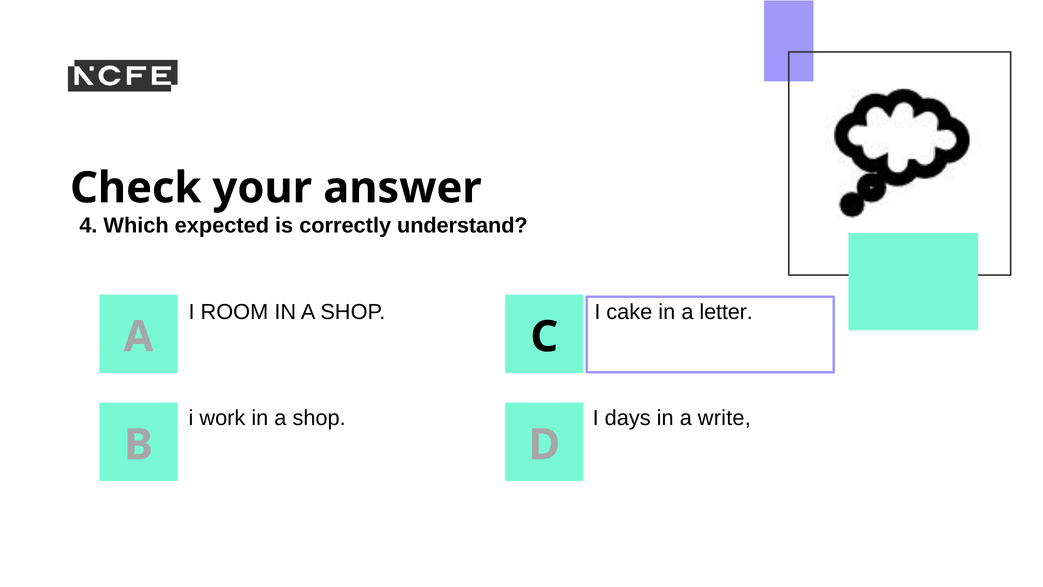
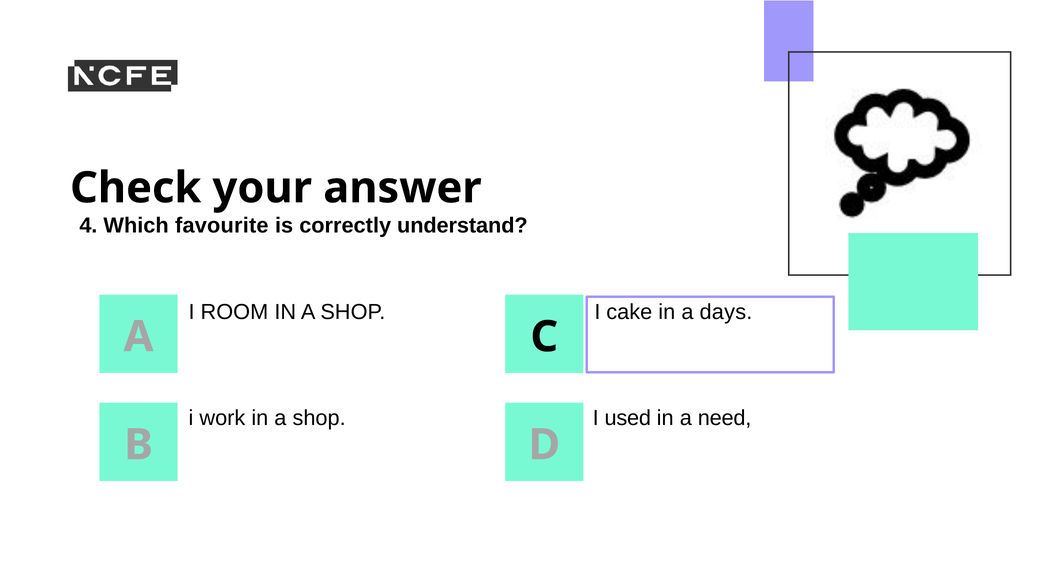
expected: expected -> favourite (222, 226)
letter: letter -> days (726, 312)
days: days -> used (628, 418)
write: write -> need (725, 418)
